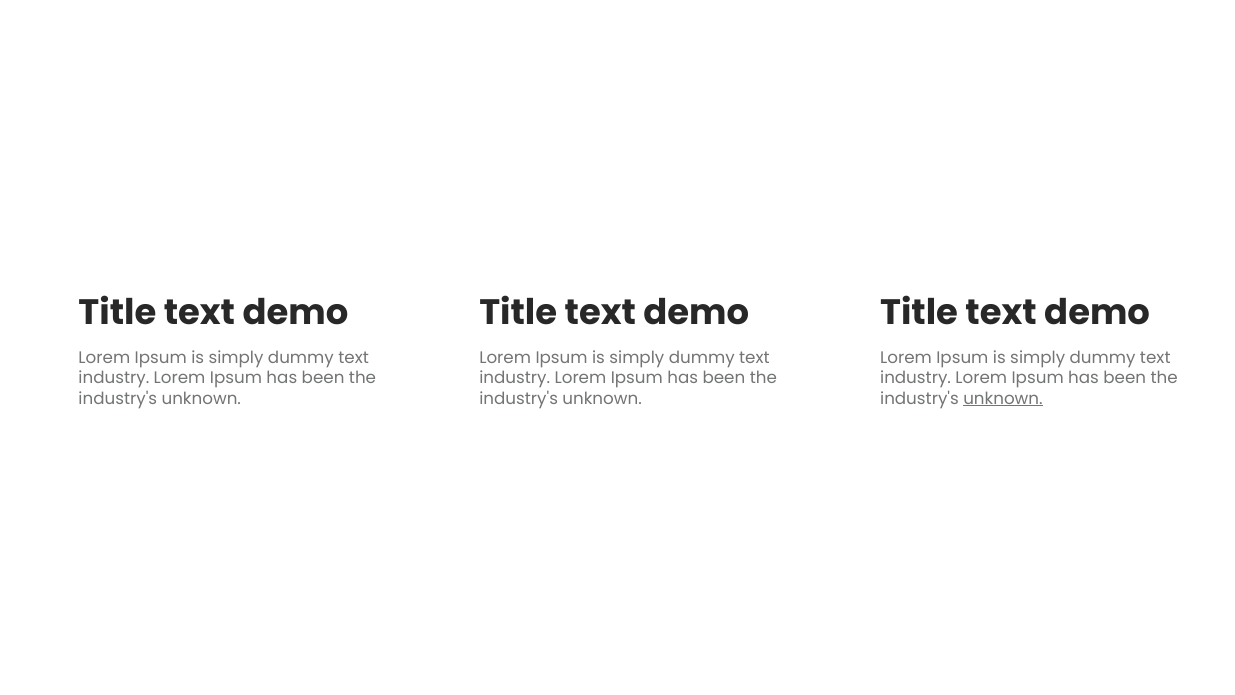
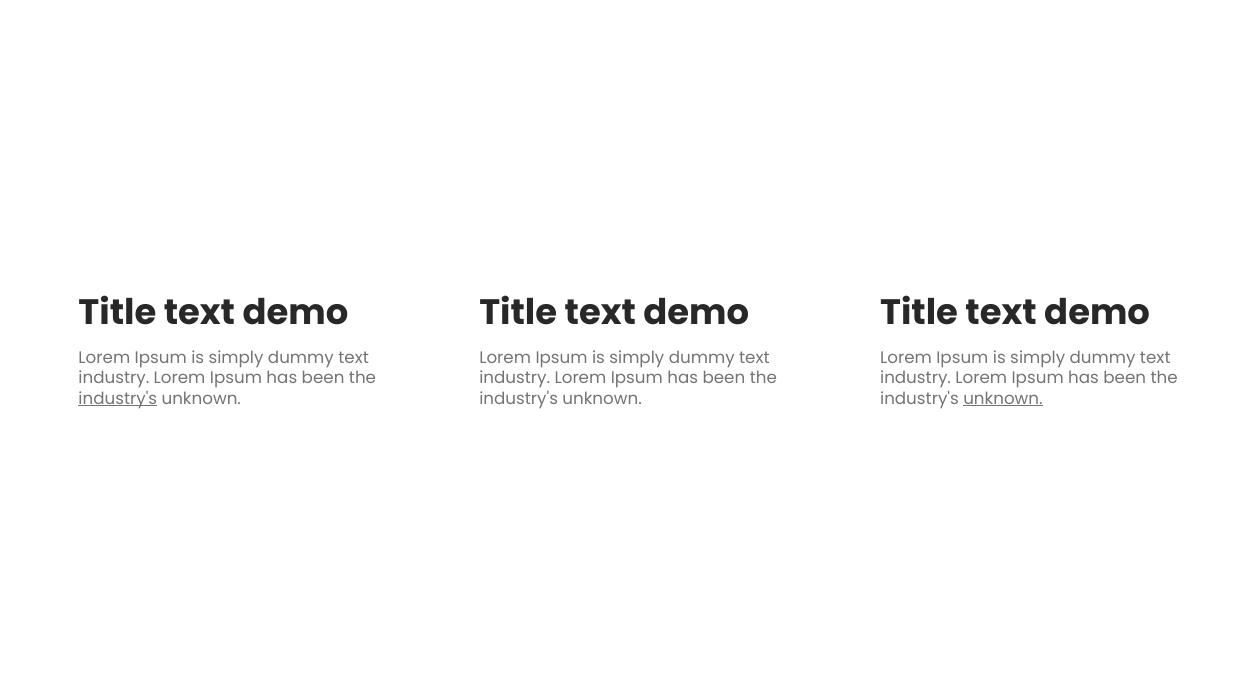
industry's underline: none -> present (118, 398)
